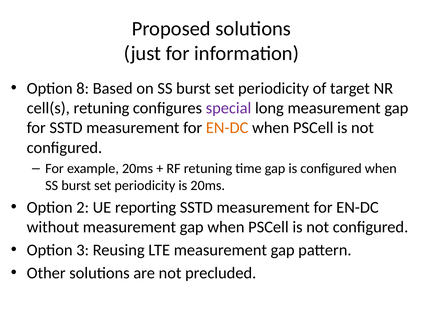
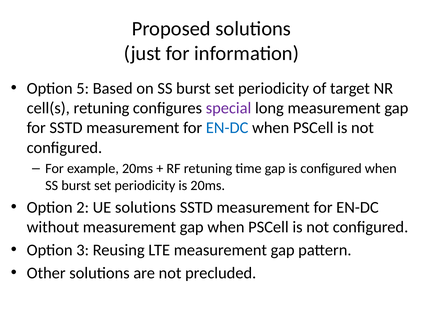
8: 8 -> 5 (83, 88)
EN-DC colour: orange -> blue (227, 128)
UE reporting: reporting -> solutions (145, 207)
